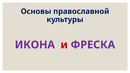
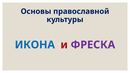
ИКОНА colour: purple -> blue (35, 45)
